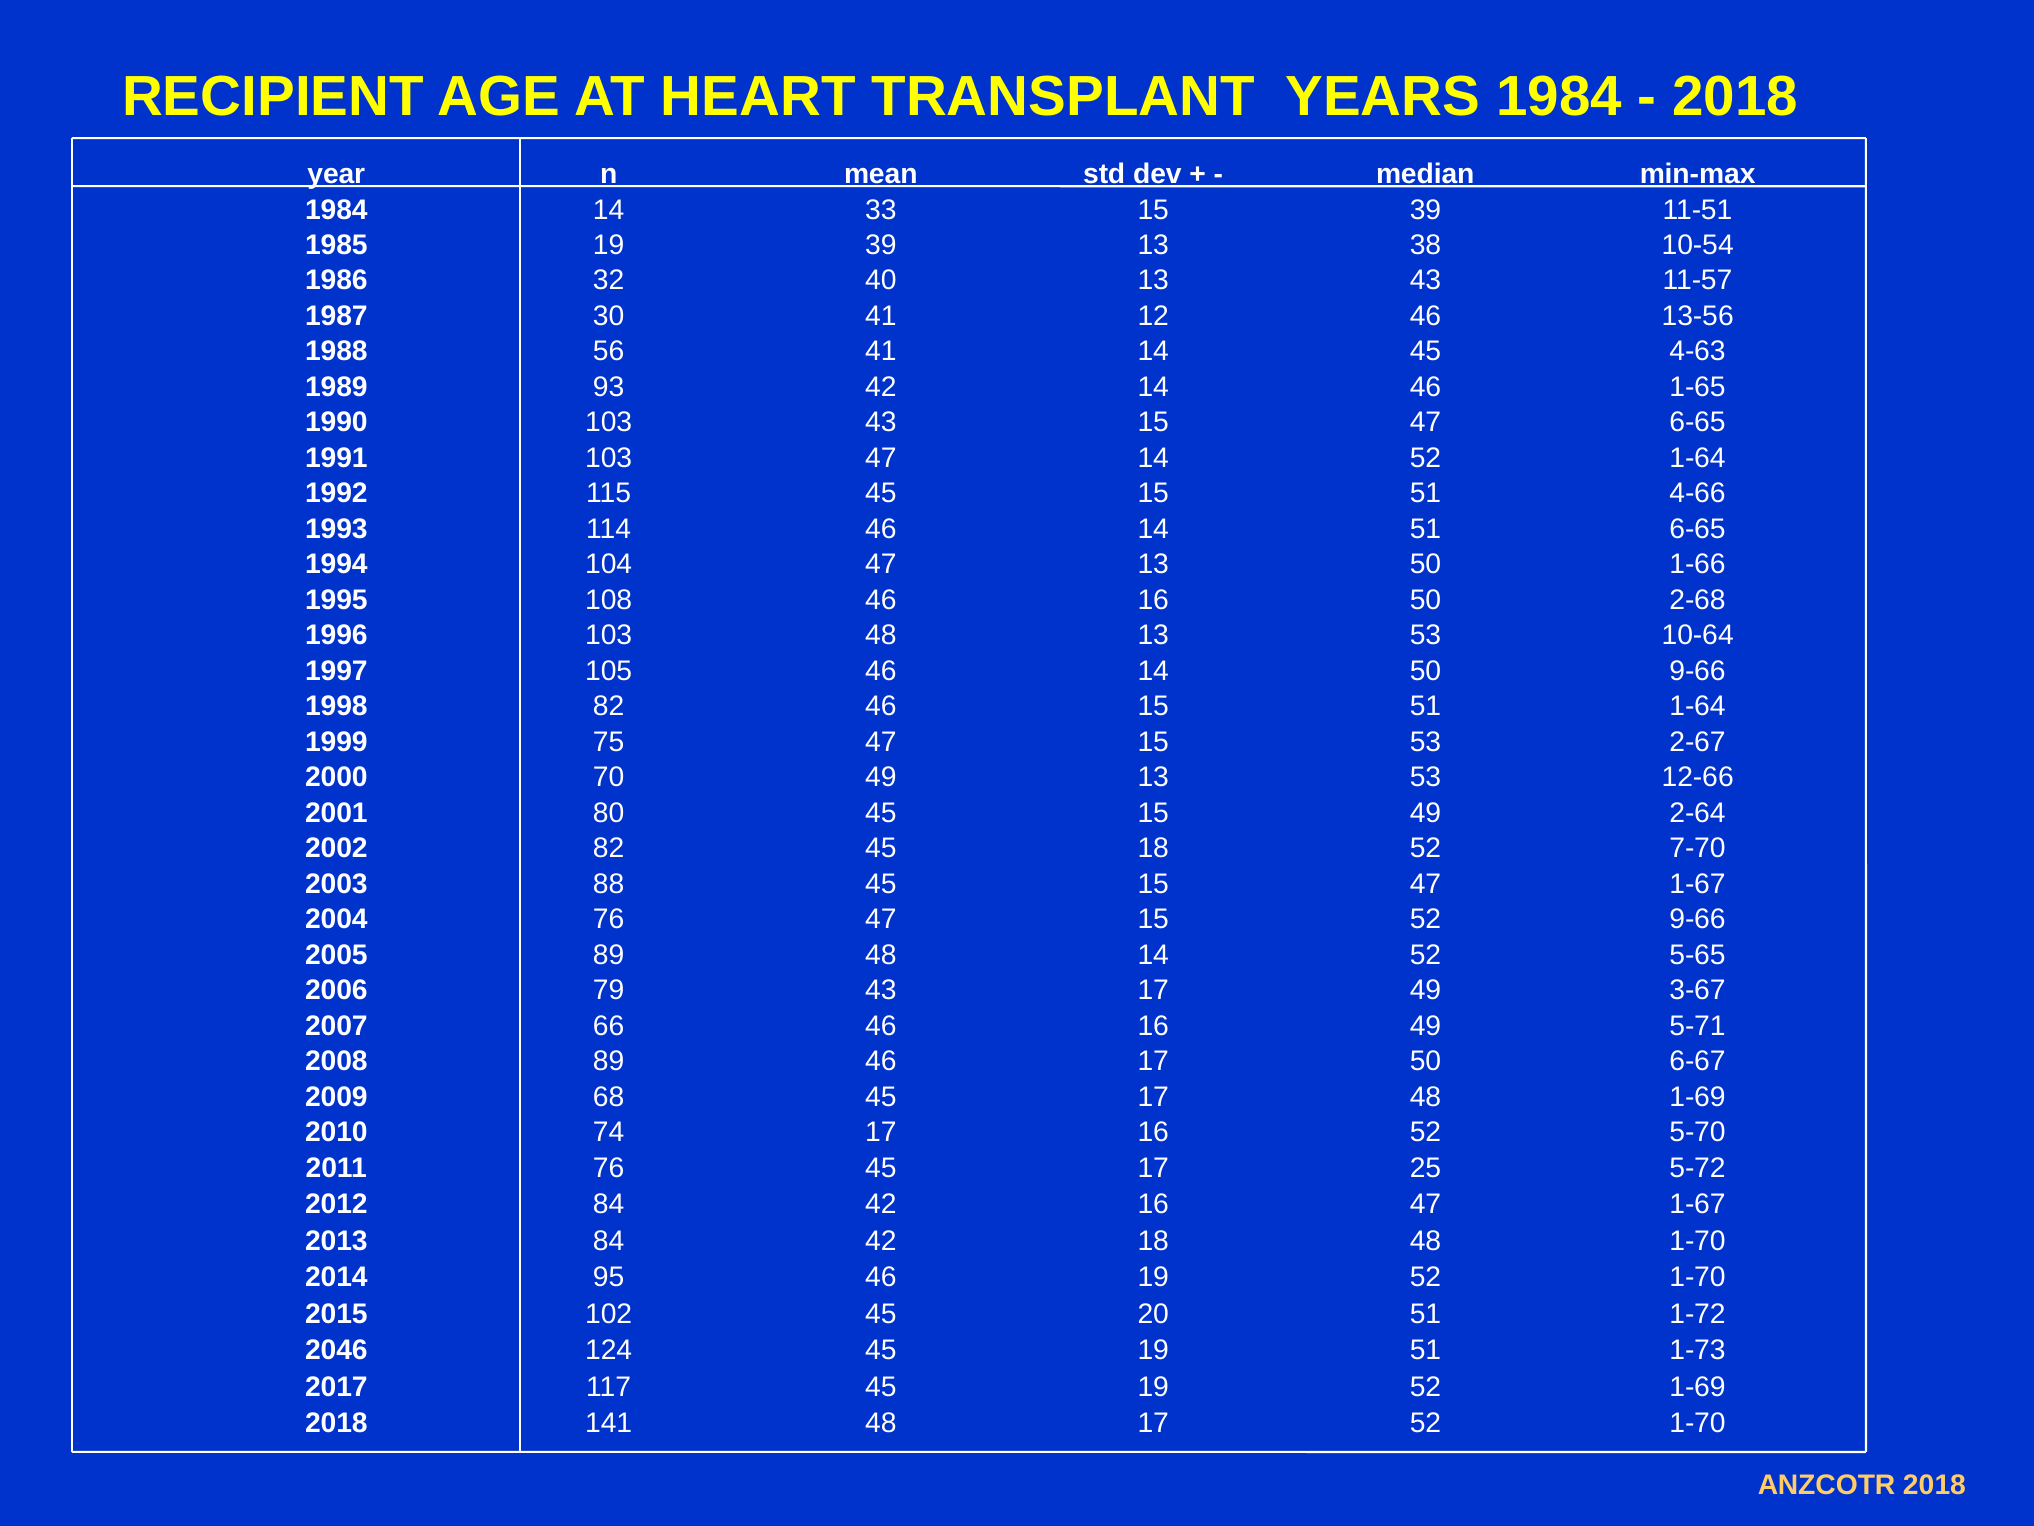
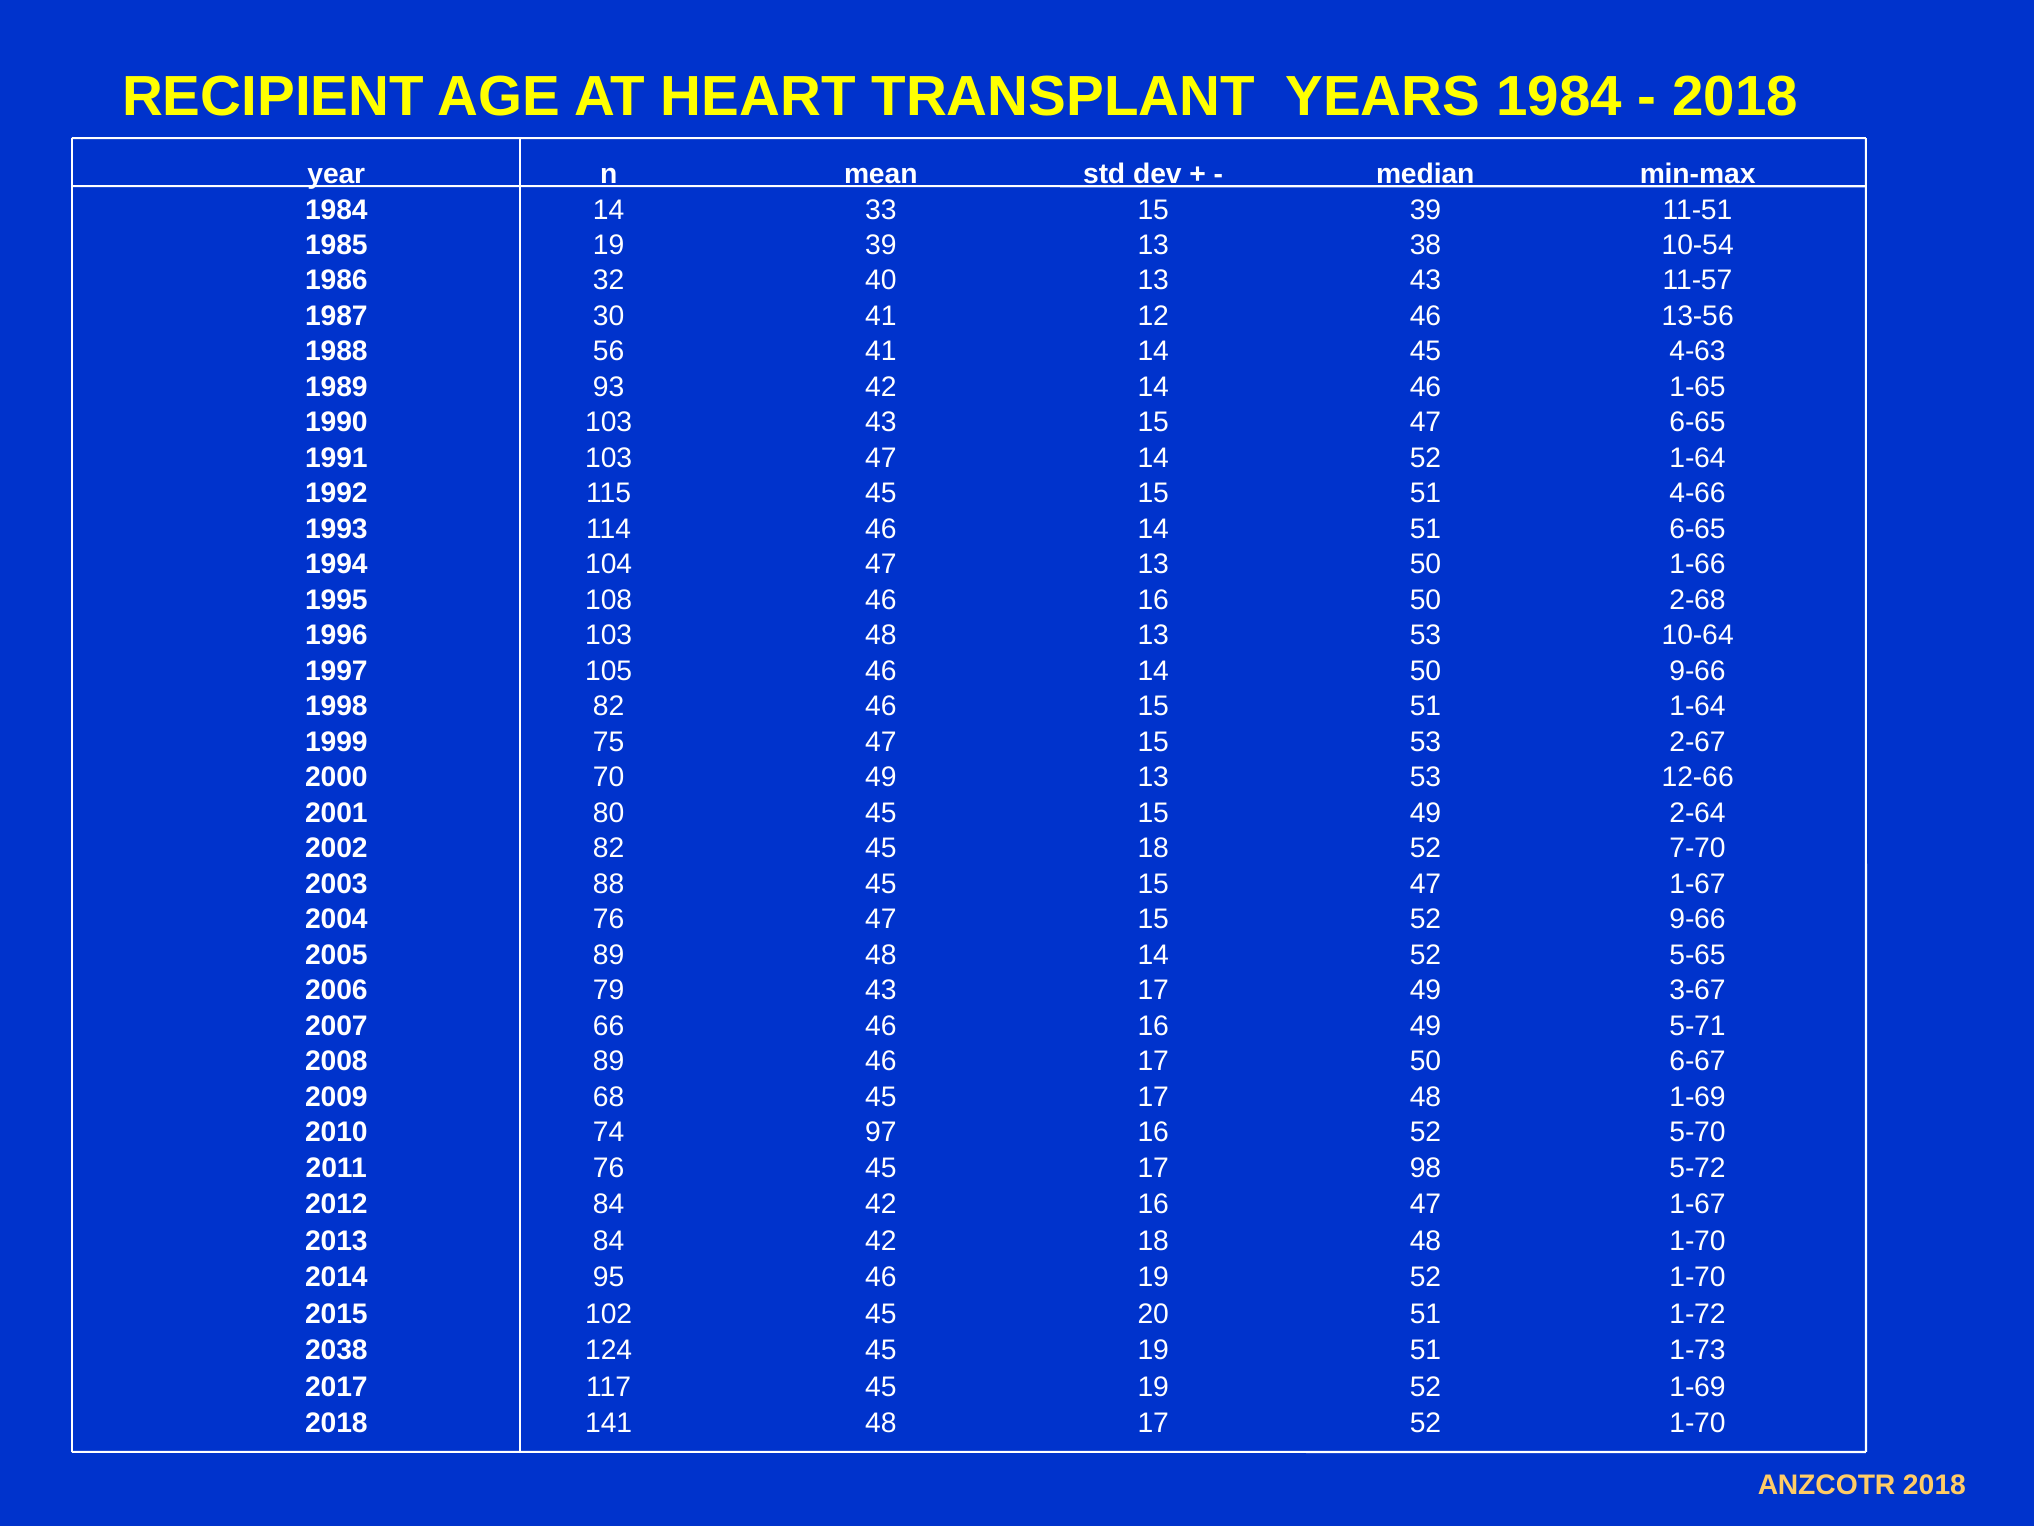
74 17: 17 -> 97 (881, 1132)
25: 25 -> 98 (1425, 1167)
2046: 2046 -> 2038 (336, 1350)
